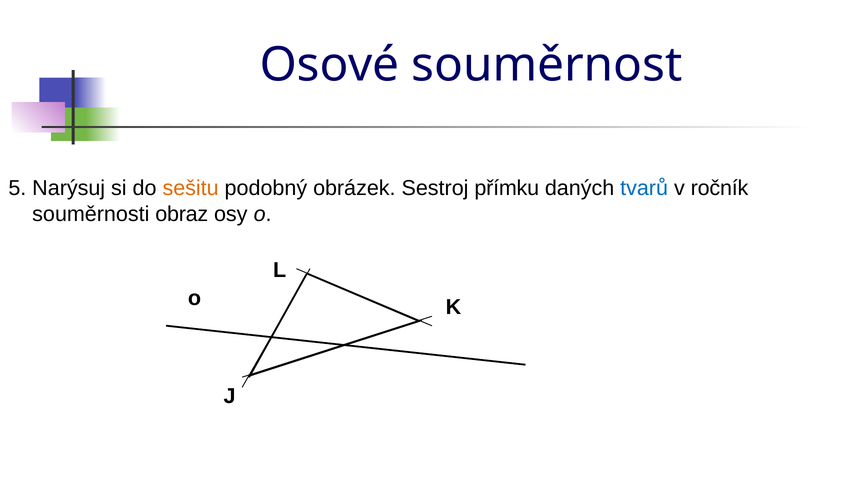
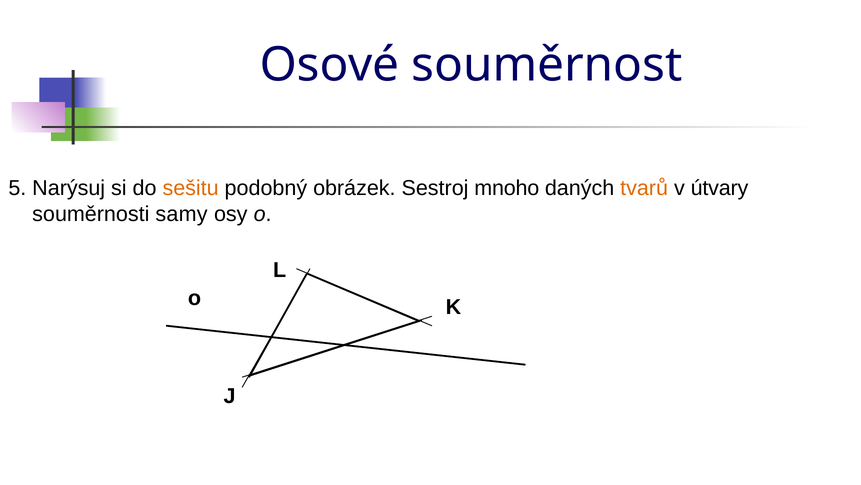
přímku: přímku -> mnoho (507, 188)
tvarů colour: blue -> orange (644, 188)
ročník: ročník -> útvary (719, 188)
obraz: obraz -> samy (182, 214)
